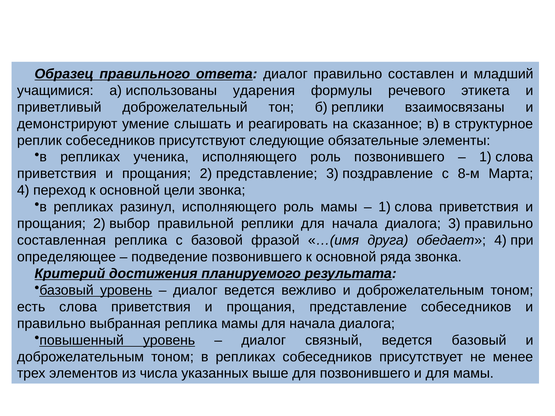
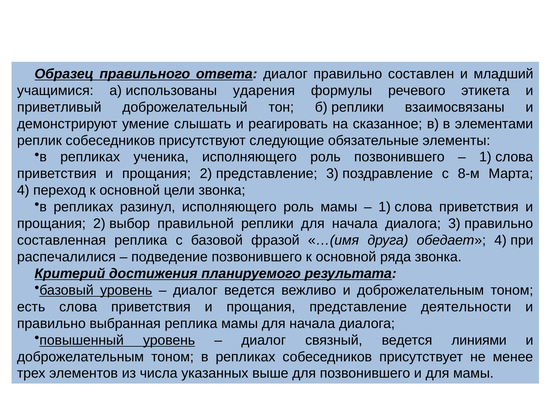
структурное: структурное -> элементами (494, 124)
определяющее: определяющее -> распечалилися (66, 257)
представление собеседников: собеседников -> деятельности (466, 307)
ведется базовый: базовый -> линиями (479, 340)
